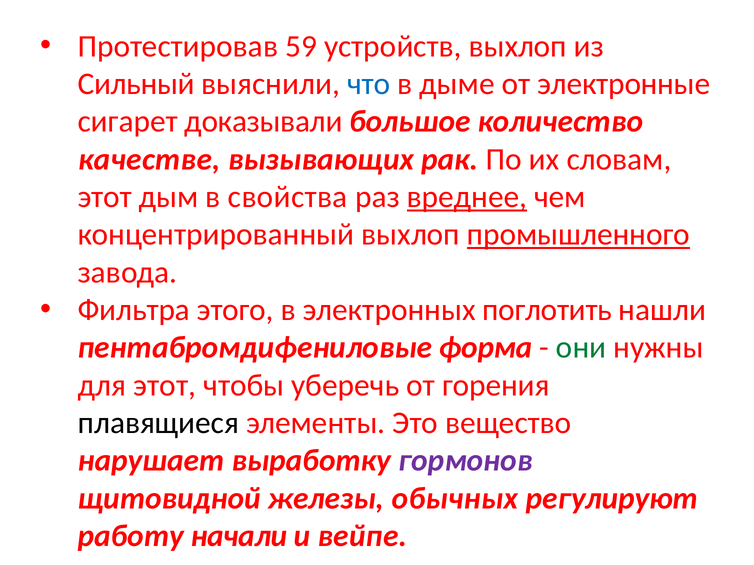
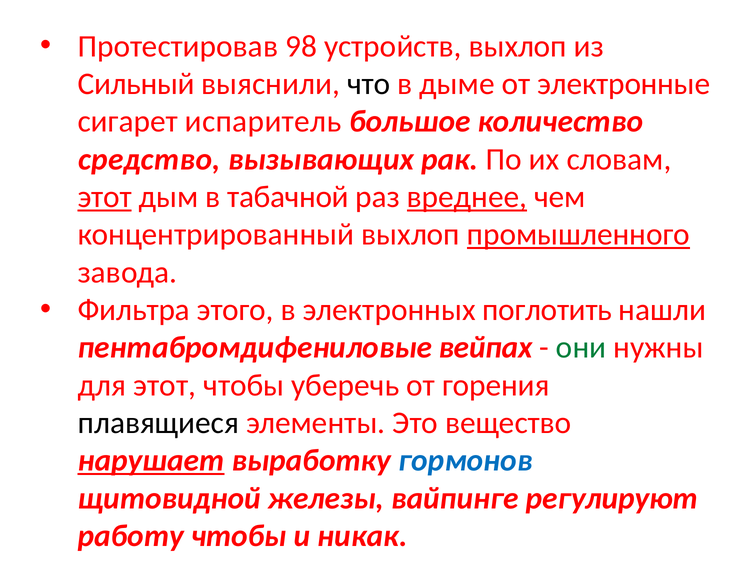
59: 59 -> 98 (301, 46)
что colour: blue -> black (369, 84)
доказывали: доказывали -> испаритель (263, 122)
качестве: качестве -> средство (149, 159)
этот underline: none -> present (105, 197)
свойства: свойства -> табачной (288, 197)
форма: форма -> вейпах (486, 348)
нарушает underline: none -> present (151, 461)
гормонов colour: purple -> blue (465, 461)
обычных: обычных -> вайпинге (455, 499)
работу начали: начали -> чтобы (239, 536)
вейпе: вейпе -> никак (362, 536)
